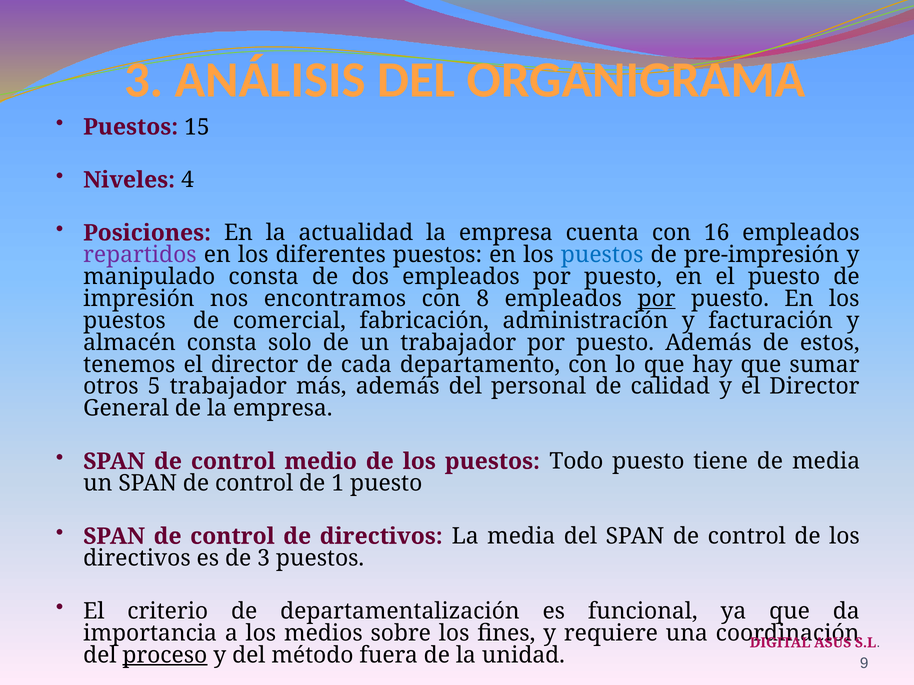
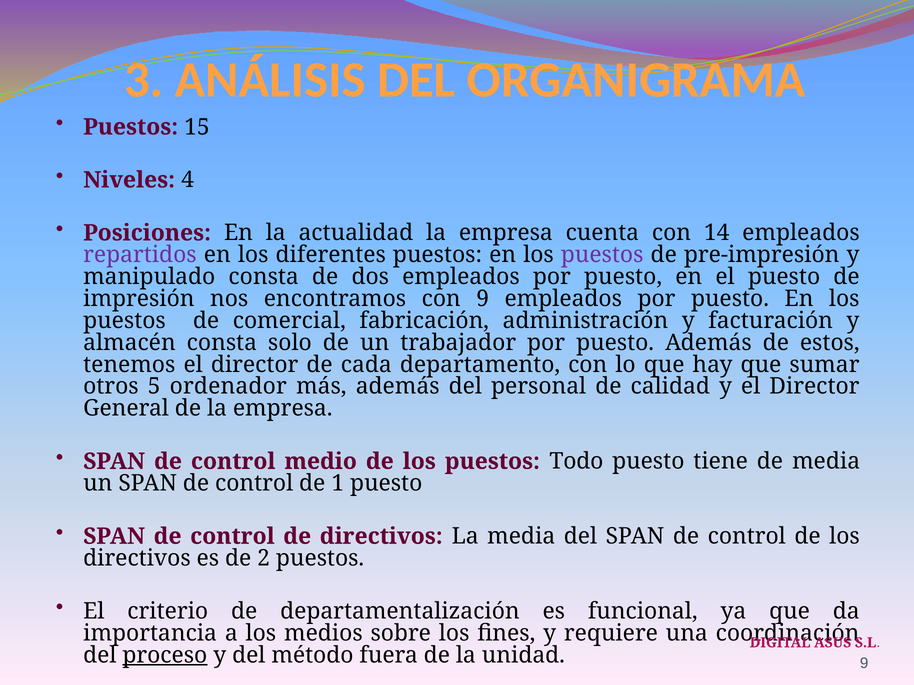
16: 16 -> 14 (717, 233)
puestos colour: blue -> purple (602, 255)
con 8: 8 -> 9 (483, 299)
por underline: present -> none (657, 299)
5 trabajador: trabajador -> ordenador (228, 387)
de 3: 3 -> 2 (264, 559)
